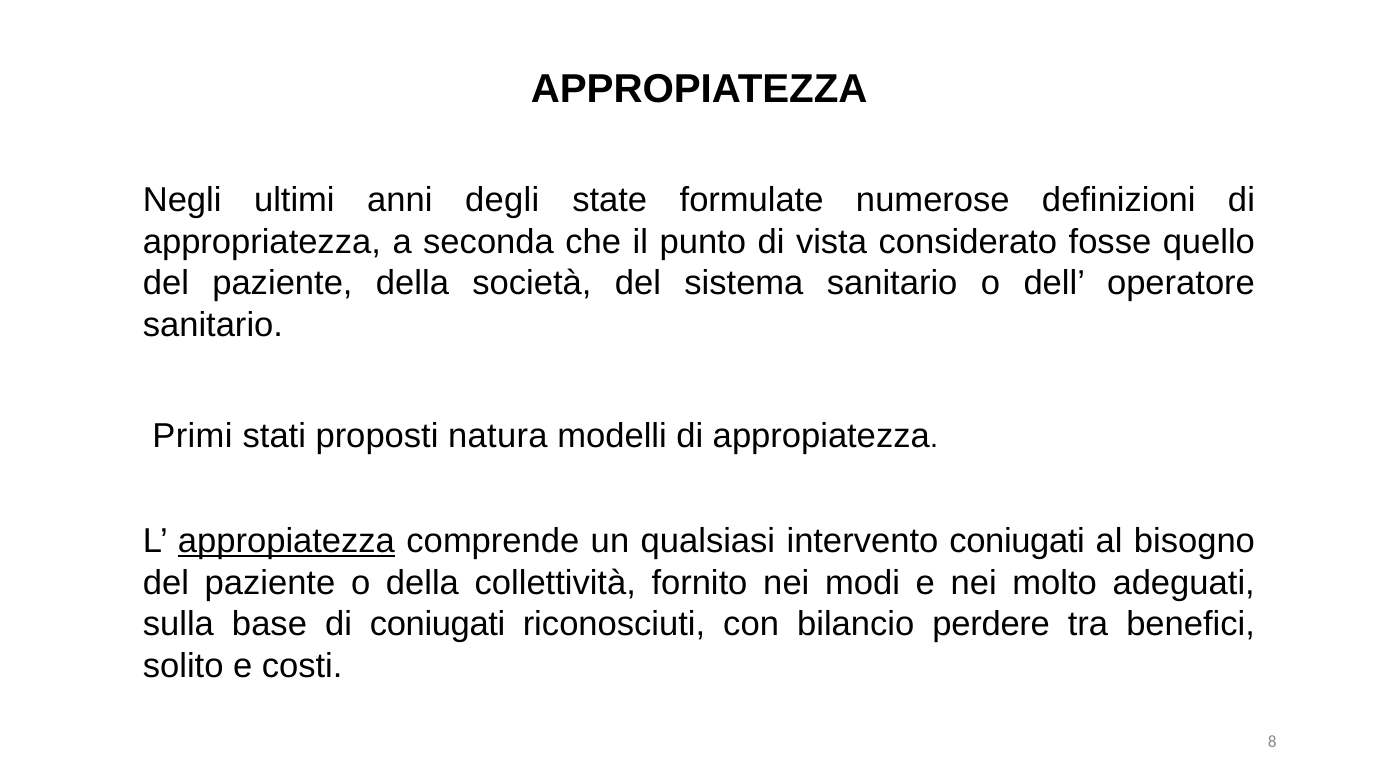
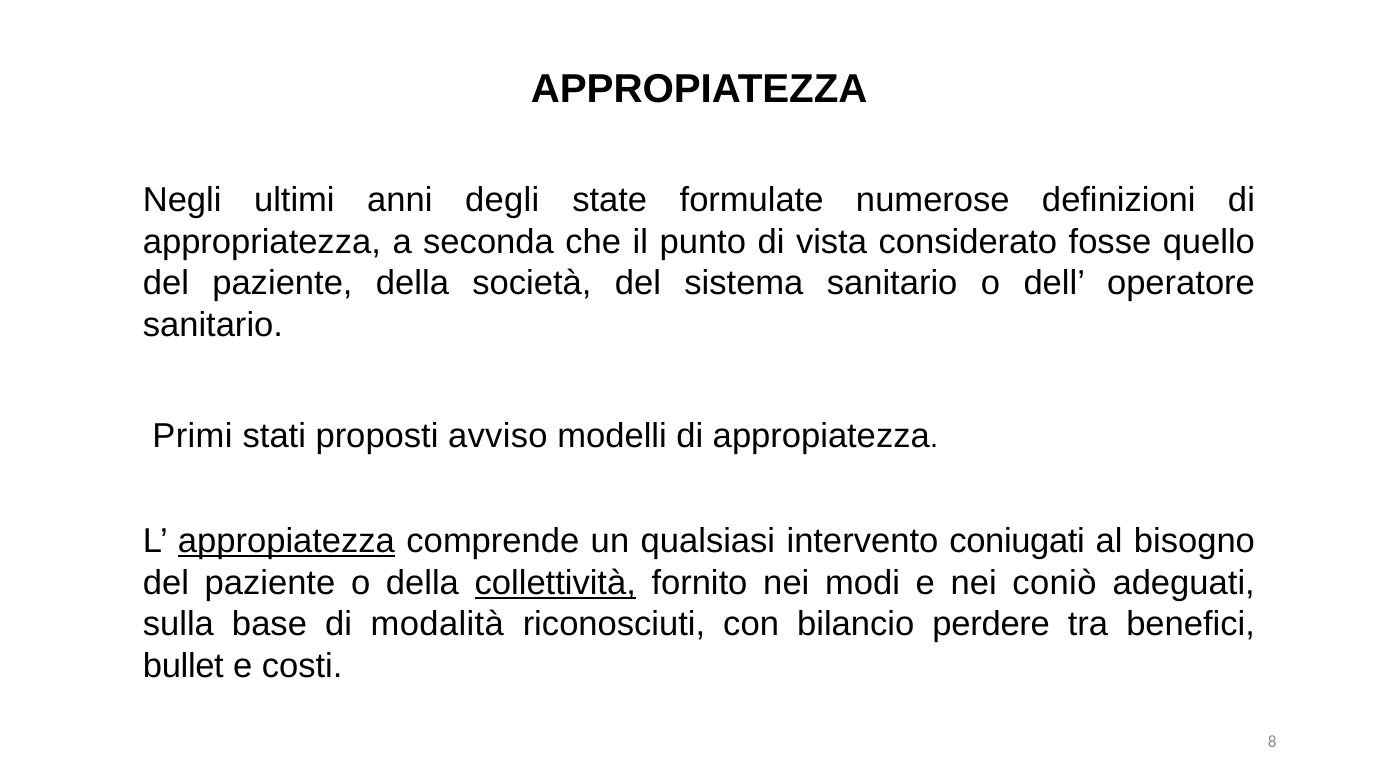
natura: natura -> avviso (498, 437)
collettività underline: none -> present (555, 583)
molto: molto -> coniò (1054, 583)
di coniugati: coniugati -> modalità (437, 624)
solito: solito -> bullet (183, 666)
